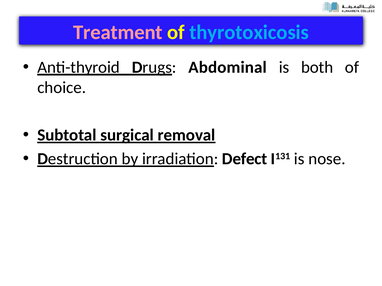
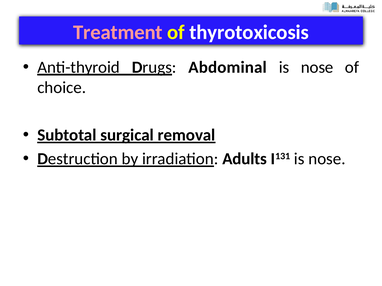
thyrotoxicosis colour: light blue -> white (249, 32)
both: both -> nose (317, 67)
Defect: Defect -> Adults (245, 159)
